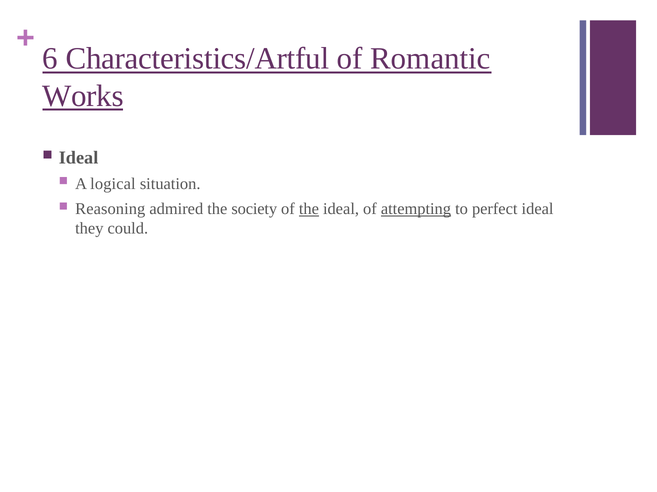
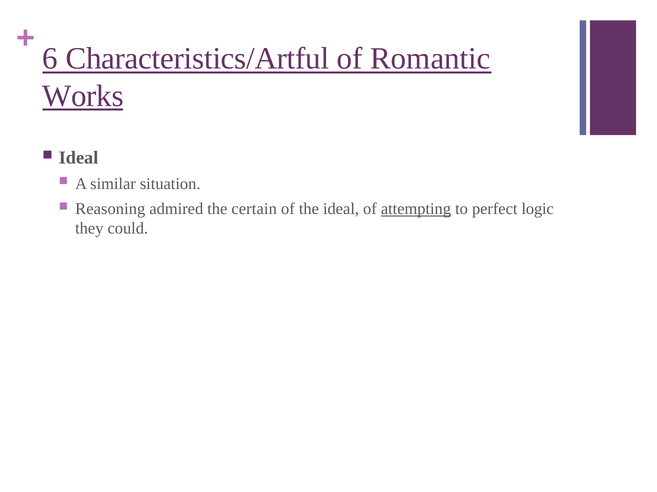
logical: logical -> similar (113, 184)
society: society -> certain (254, 209)
the underline: present -> none (309, 209)
perfect ideal: ideal -> logic (538, 209)
